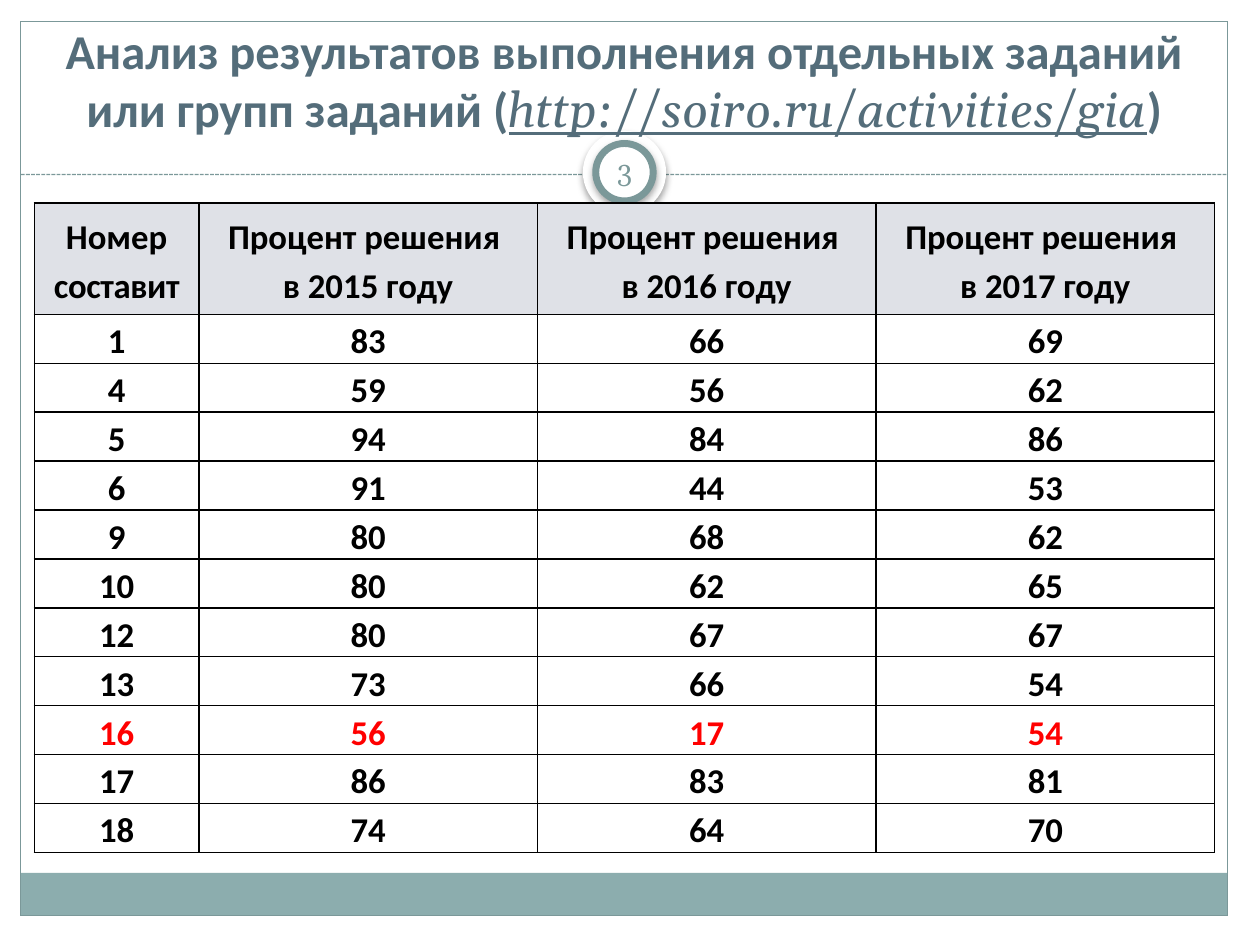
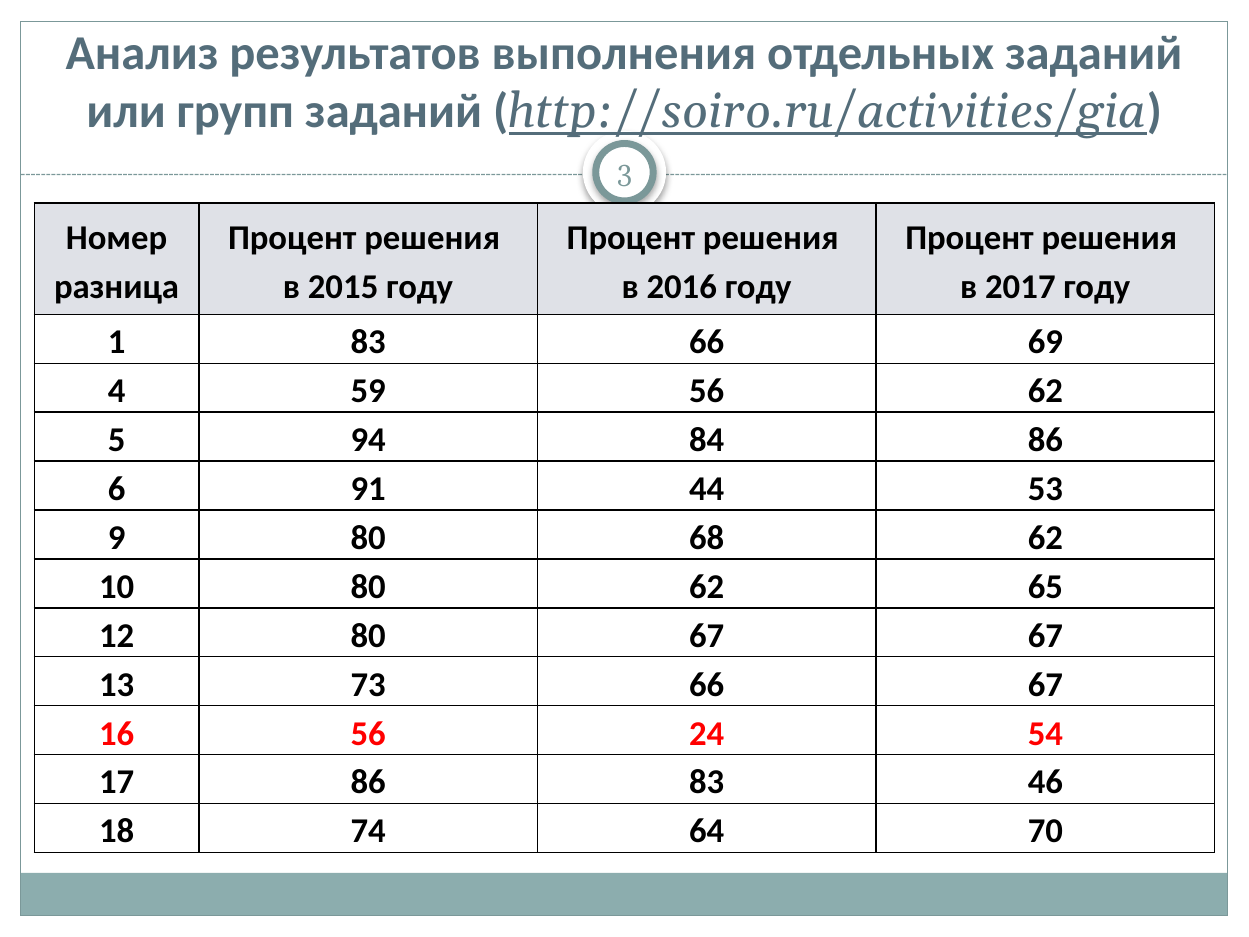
составит: составит -> разница (117, 287)
66 54: 54 -> 67 (1045, 684)
56 17: 17 -> 24 (707, 733)
81: 81 -> 46 (1045, 782)
